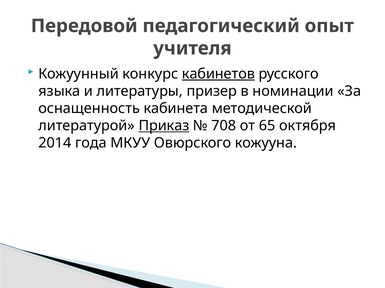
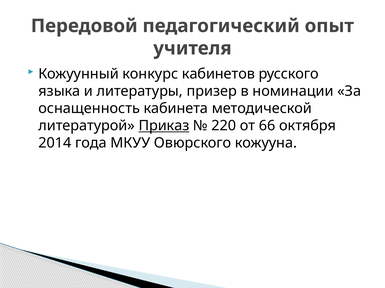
кабинетов underline: present -> none (218, 74)
708: 708 -> 220 (224, 126)
65: 65 -> 66 (267, 126)
